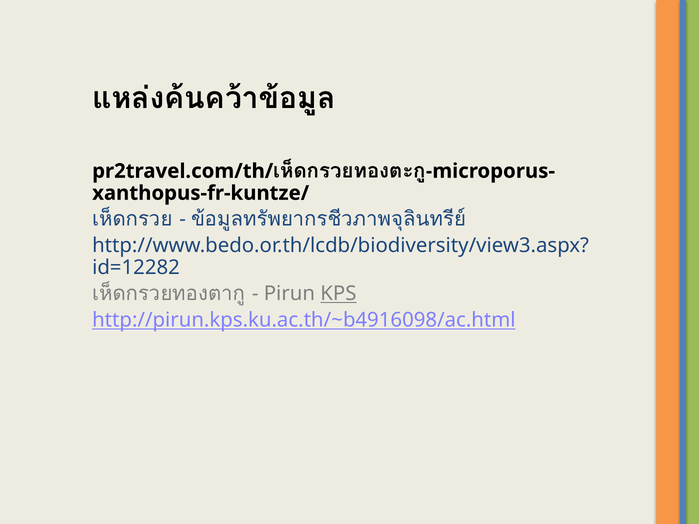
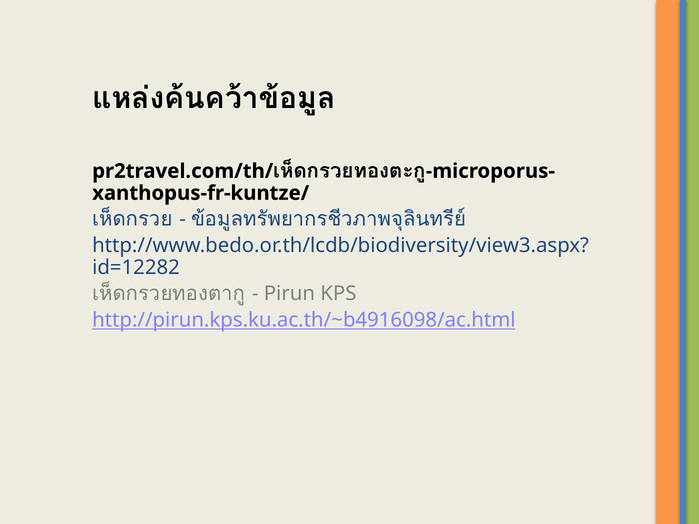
KPS underline: present -> none (338, 294)
